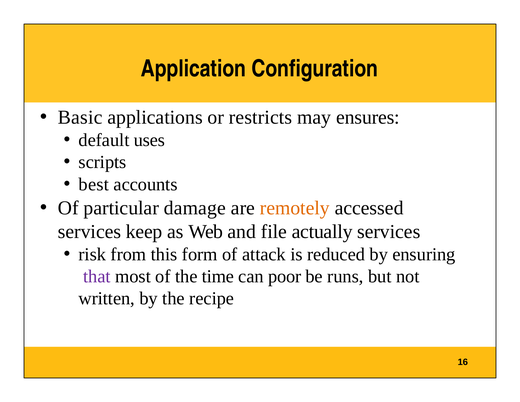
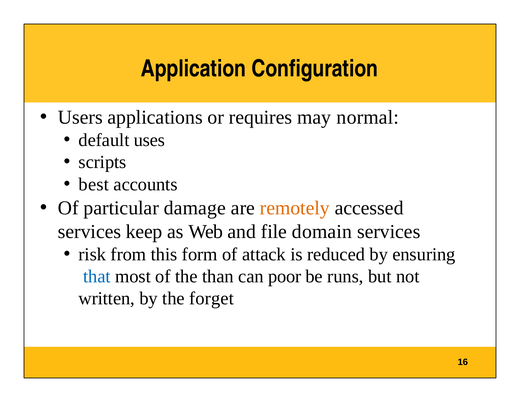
Basic: Basic -> Users (80, 117)
restricts: restricts -> requires (261, 117)
ensures: ensures -> normal (368, 117)
actually: actually -> domain (322, 232)
that colour: purple -> blue (97, 276)
time: time -> than (218, 276)
recipe: recipe -> forget (212, 298)
